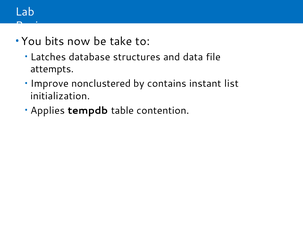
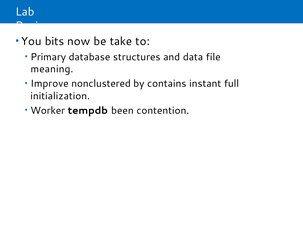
Latches: Latches -> Primary (48, 57)
attempts: attempts -> meaning (52, 69)
list: list -> full (232, 84)
Applies: Applies -> Worker (48, 111)
table: table -> been (122, 111)
